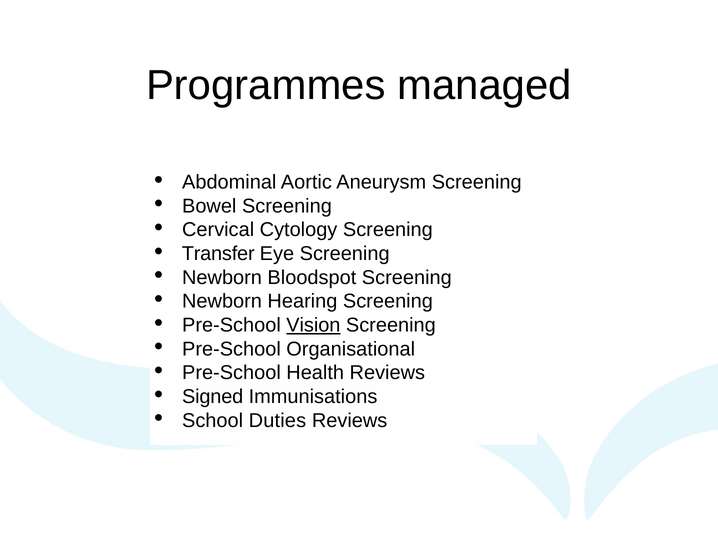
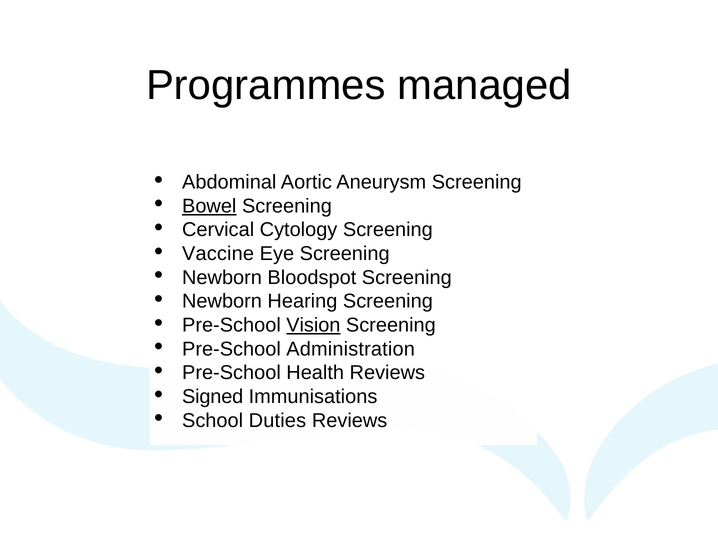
Bowel underline: none -> present (209, 206)
Transfer: Transfer -> Vaccine (218, 253)
Organisational: Organisational -> Administration (351, 349)
